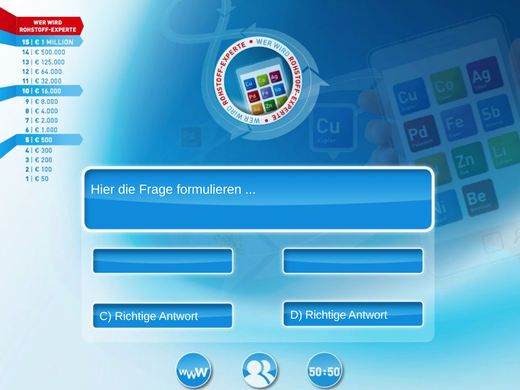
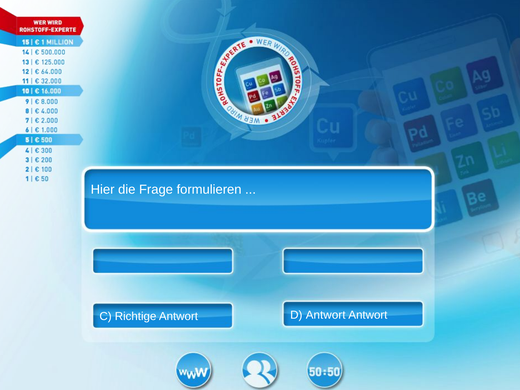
D Richtige: Richtige -> Antwort (326, 315)
